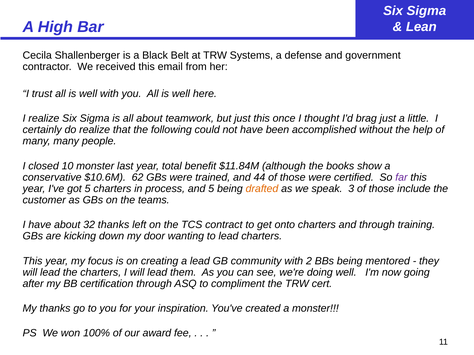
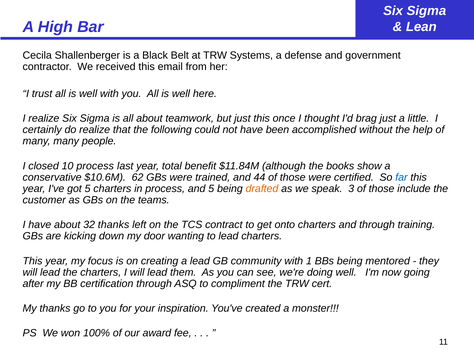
10 monster: monster -> process (95, 166)
far colour: purple -> blue (401, 177)
2: 2 -> 1 (309, 261)
